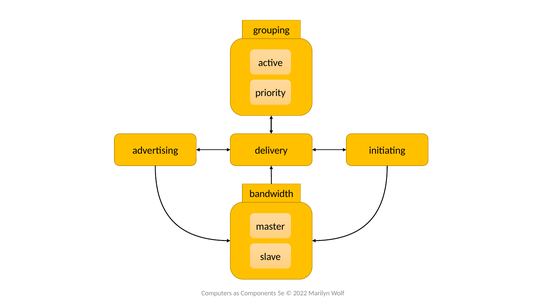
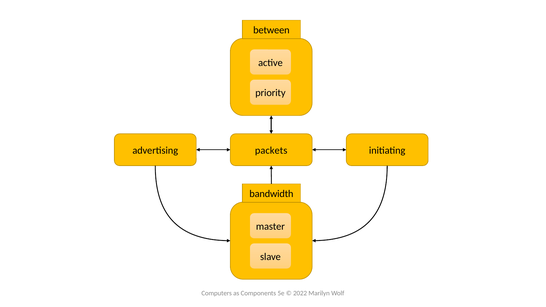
grouping: grouping -> between (271, 30)
delivery: delivery -> packets (271, 150)
